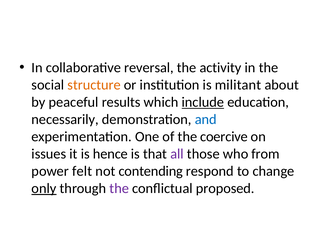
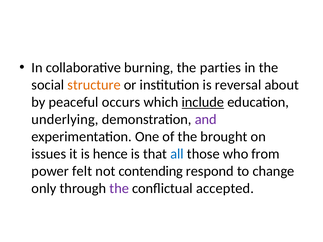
reversal: reversal -> burning (149, 68)
activity: activity -> parties (220, 68)
militant: militant -> reversal (238, 85)
results: results -> occurs (121, 102)
necessarily: necessarily -> underlying (65, 120)
and colour: blue -> purple (206, 120)
coercive: coercive -> brought (224, 137)
all colour: purple -> blue (177, 154)
only underline: present -> none (44, 188)
proposed: proposed -> accepted (225, 188)
